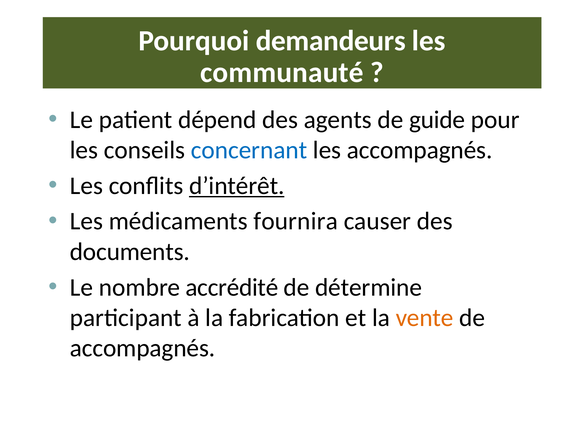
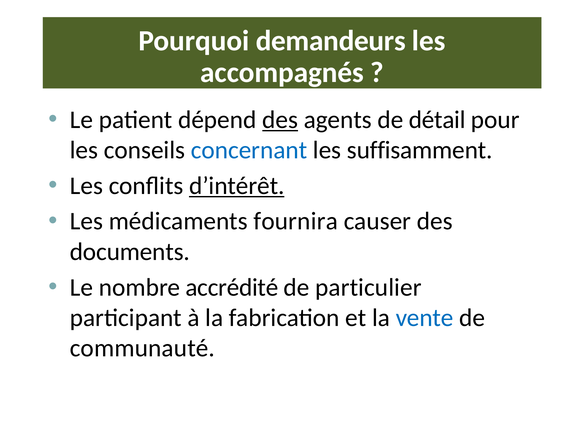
communauté: communauté -> accompagnés (282, 72)
des underline: none -> present (280, 120)
guide: guide -> détail (437, 120)
les accompagnés: accompagnés -> suffisamment (420, 150)
détermine: détermine -> particulier (368, 287)
vente colour: orange -> blue (425, 317)
accompagnés: accompagnés -> communauté (142, 348)
